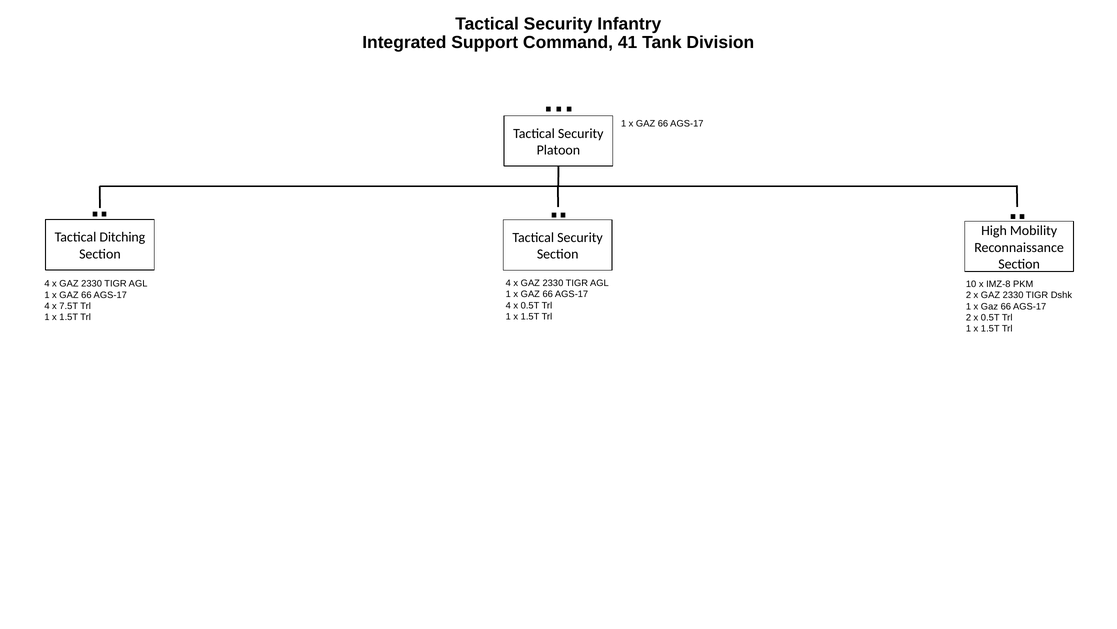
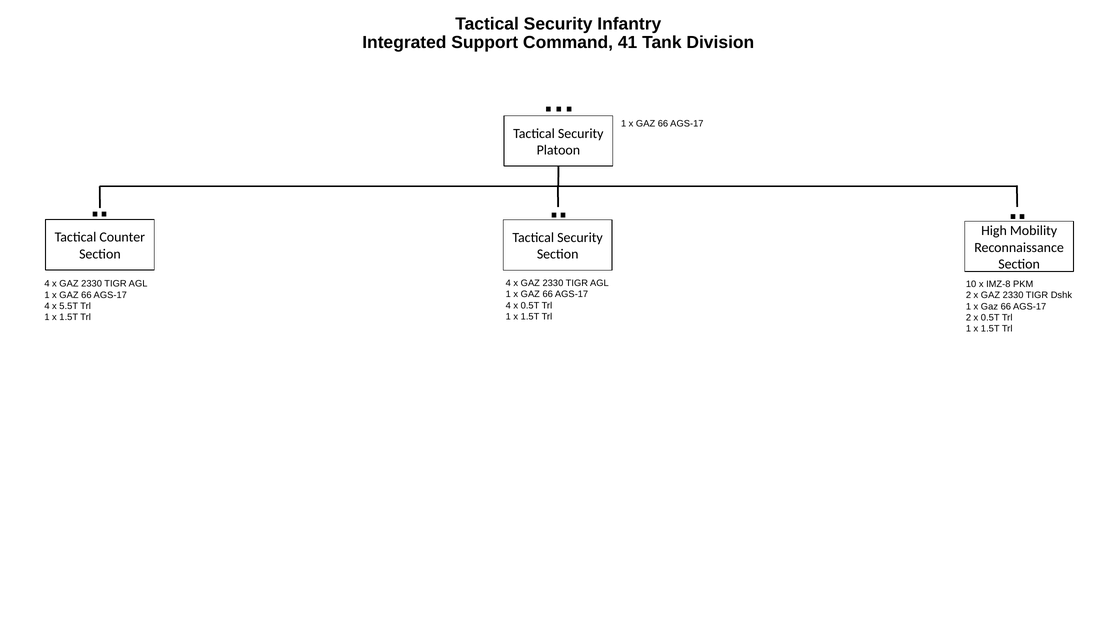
Ditching: Ditching -> Counter (122, 237)
7.5T: 7.5T -> 5.5T (69, 306)
